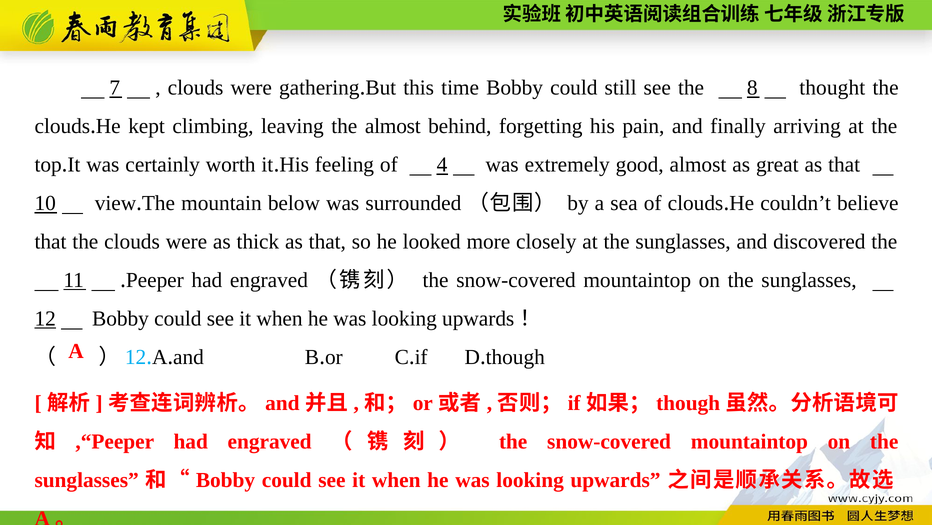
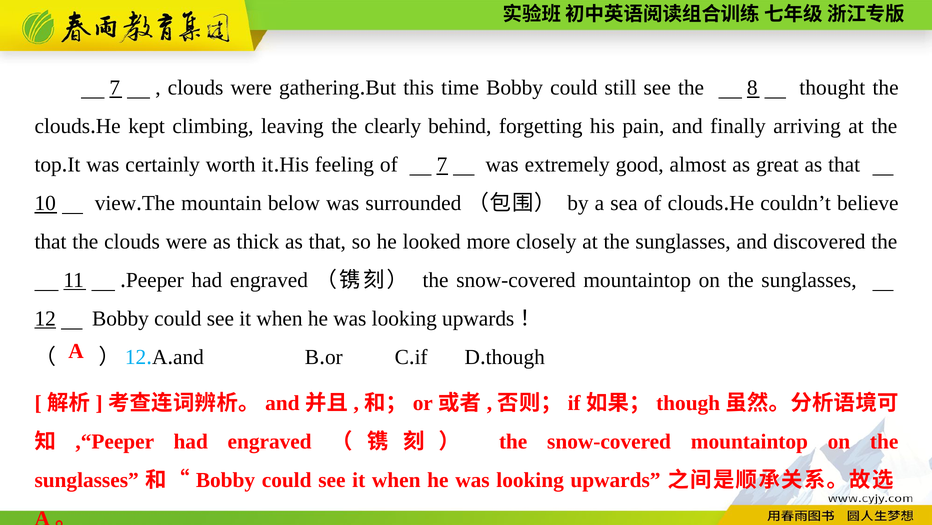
the almost: almost -> clearly (393, 126)
of 4: 4 -> 7 (442, 165)
